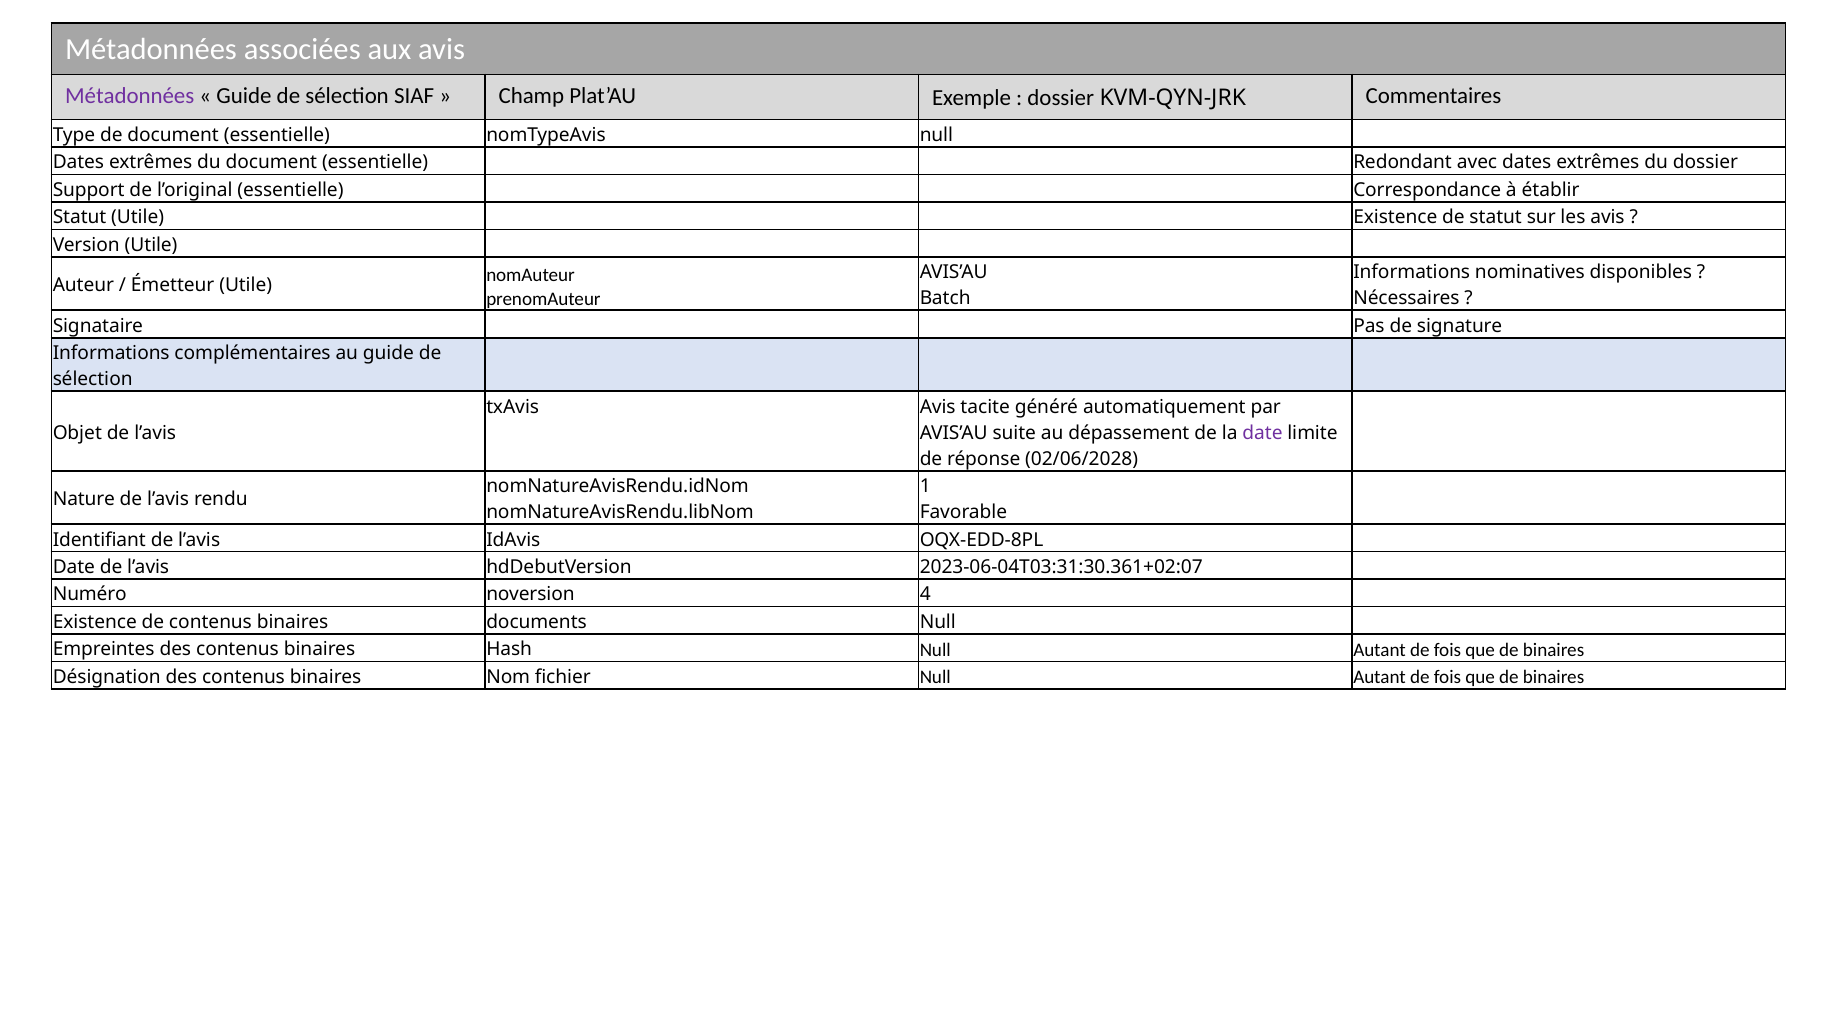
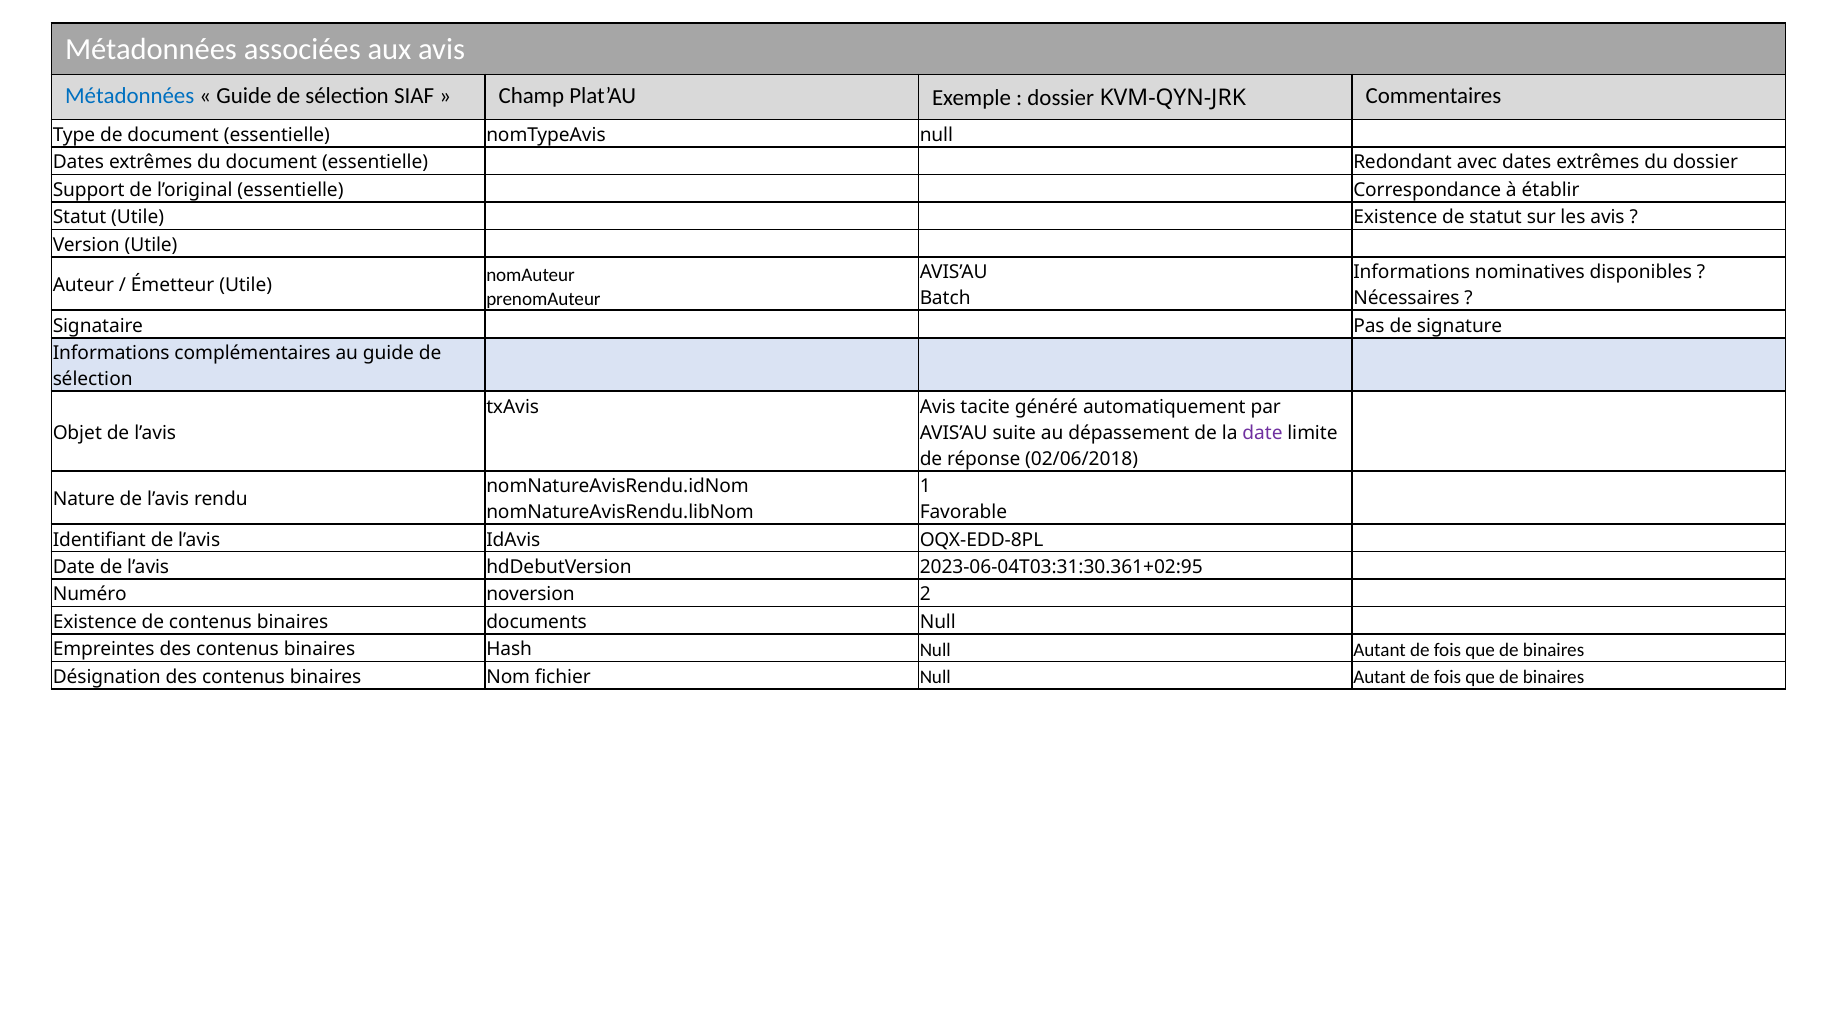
Métadonnées colour: purple -> blue (130, 95)
02/06/2028: 02/06/2028 -> 02/06/2018 (1082, 458)
2023-06-04T03:31:30.361+02:07: 2023-06-04T03:31:30.361+02:07 -> 2023-06-04T03:31:30.361+02:95 (1061, 567)
4: 4 -> 2 (925, 594)
